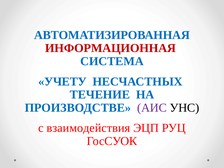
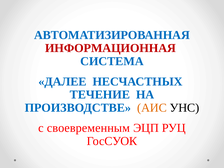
УЧЕТУ: УЧЕТУ -> ДАЛЕЕ (62, 82)
АИС colour: purple -> orange (152, 108)
взаимодействия: взаимодействия -> своевременным (88, 128)
